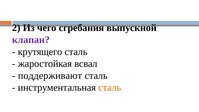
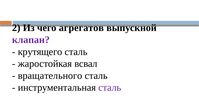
сгребания: сгребания -> агрегатов (81, 28)
поддерживают: поддерживают -> вращательного (50, 76)
сталь colour: orange -> purple (110, 88)
